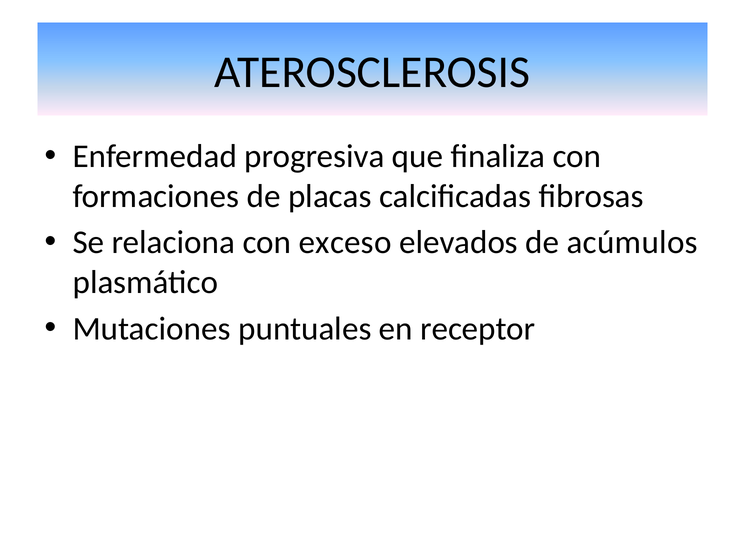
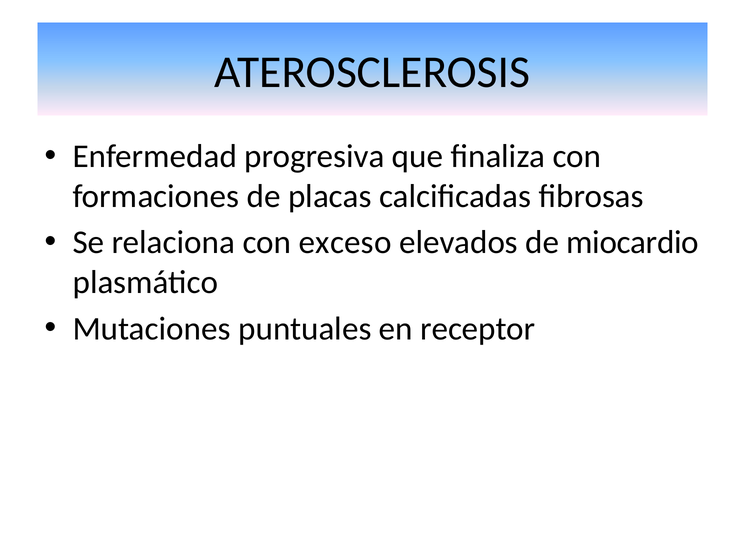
acúmulos: acúmulos -> miocardio (633, 242)
